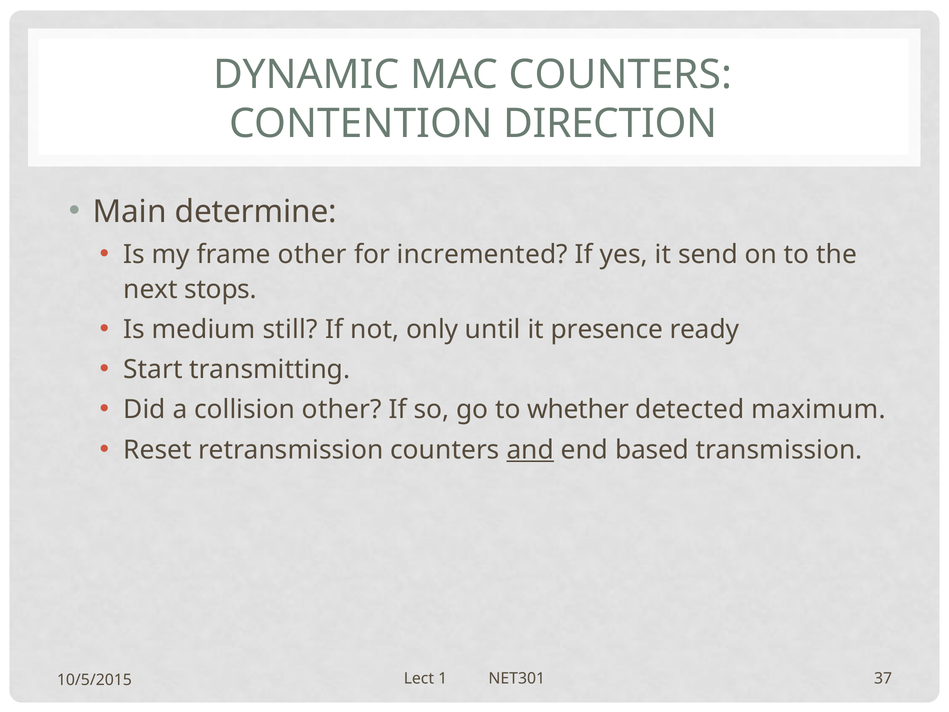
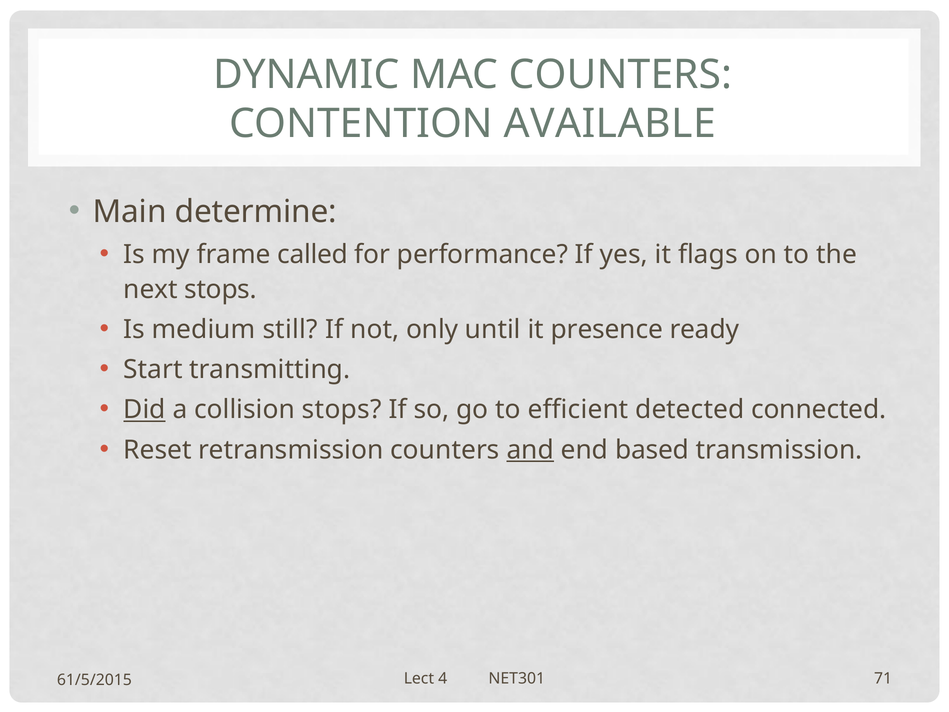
DIRECTION: DIRECTION -> AVAILABLE (610, 124)
frame other: other -> called (313, 254)
incremented: incremented -> performance (483, 254)
send: send -> flags (708, 254)
Did underline: none -> present (144, 410)
collision other: other -> stops (342, 410)
whether: whether -> efficient (578, 410)
maximum: maximum -> connected (819, 410)
1: 1 -> 4 (443, 678)
37: 37 -> 71 (883, 678)
10/5/2015: 10/5/2015 -> 61/5/2015 (94, 680)
